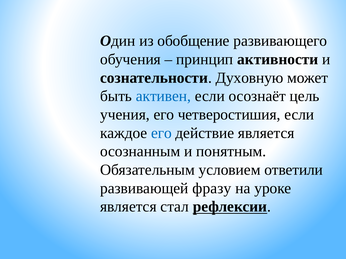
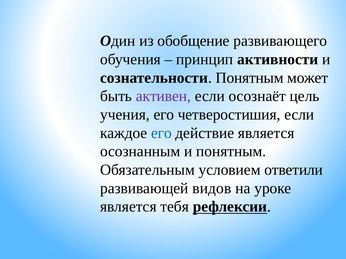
сознательности Духовную: Духовную -> Понятным (250, 78)
активен colour: blue -> purple (163, 96)
фразу: фразу -> видов (212, 189)
стал: стал -> тебя (175, 207)
